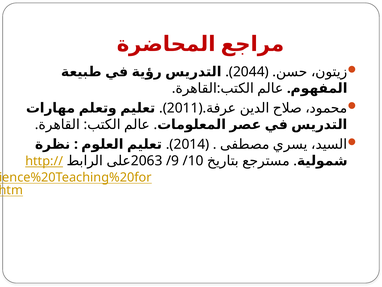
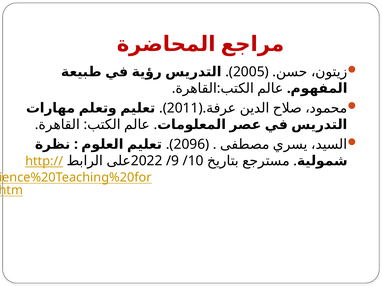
2044: 2044 -> 2005 (249, 72)
2014: 2014 -> 2096 (189, 144)
2063: 2063 -> 2022 (147, 160)
